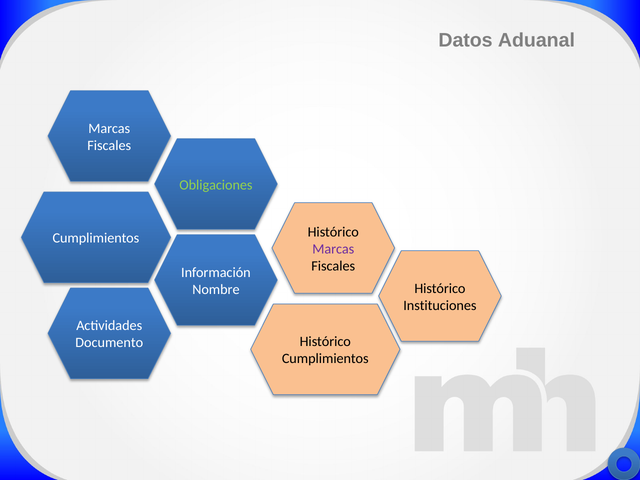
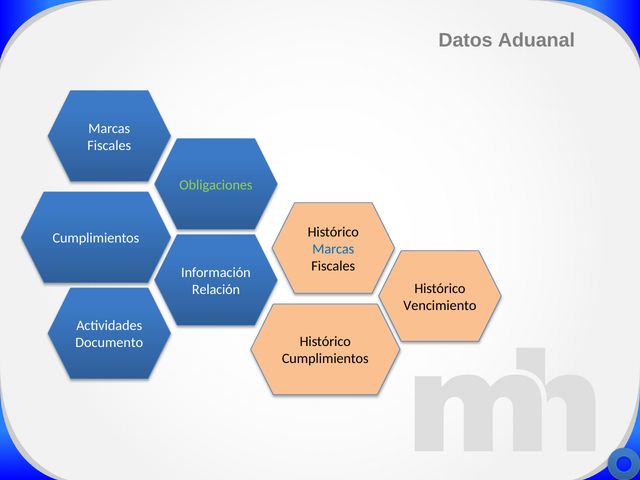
Marcas colour: purple -> blue (333, 249)
Nombre: Nombre -> Relación (216, 289)
Instituciones: Instituciones -> Vencimiento (440, 305)
